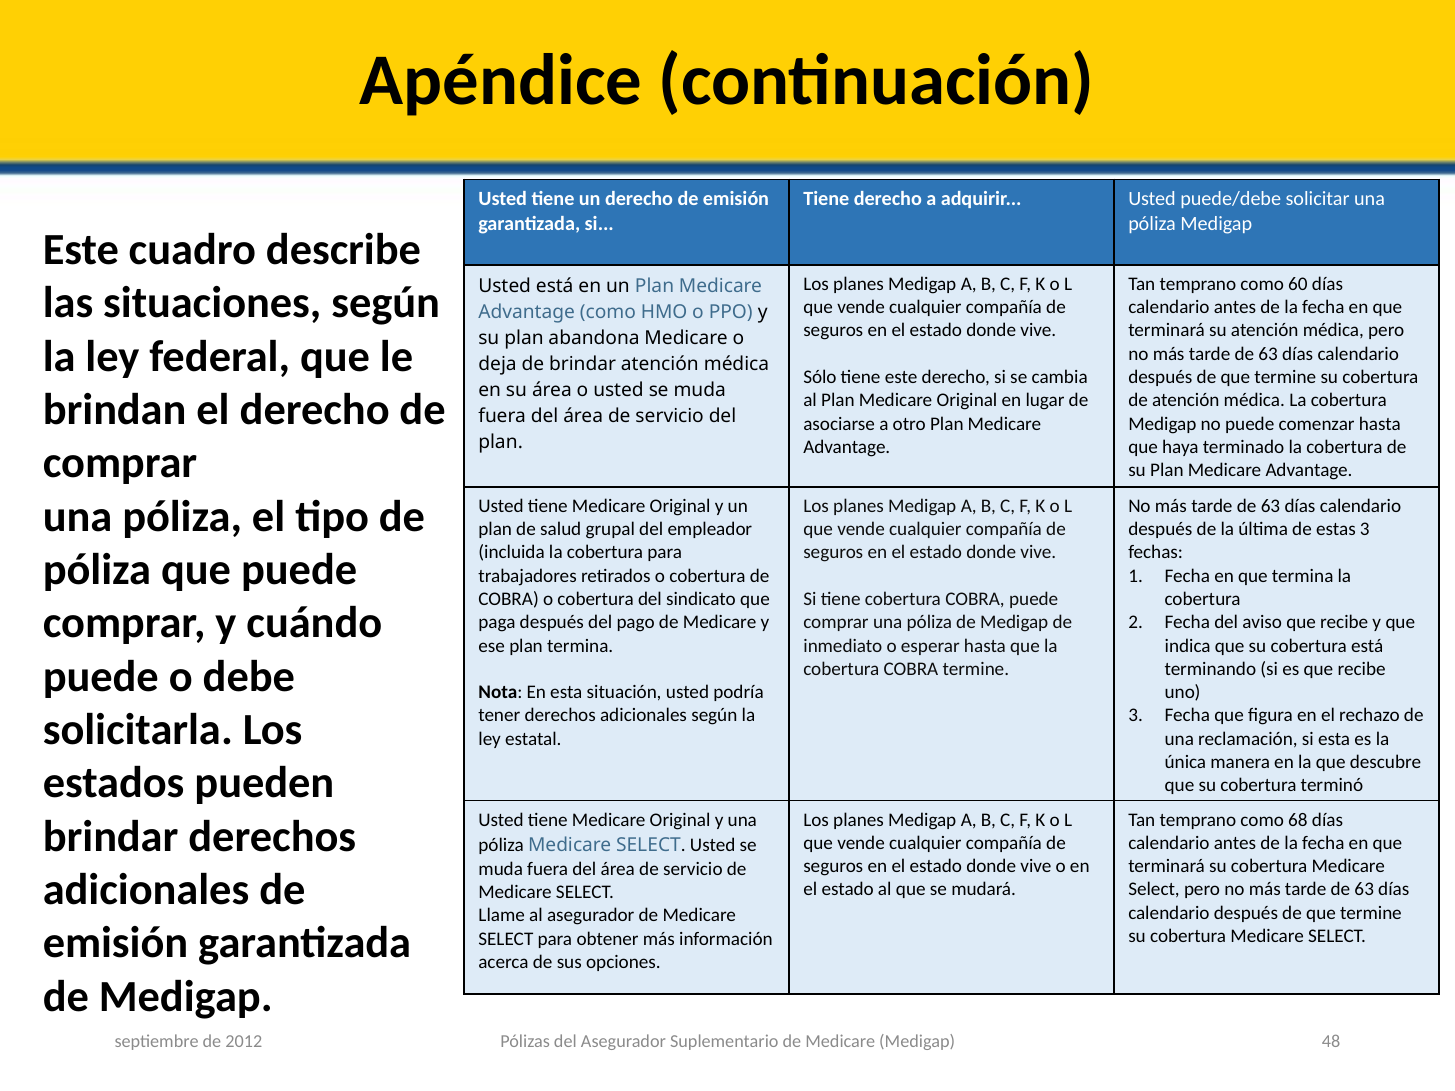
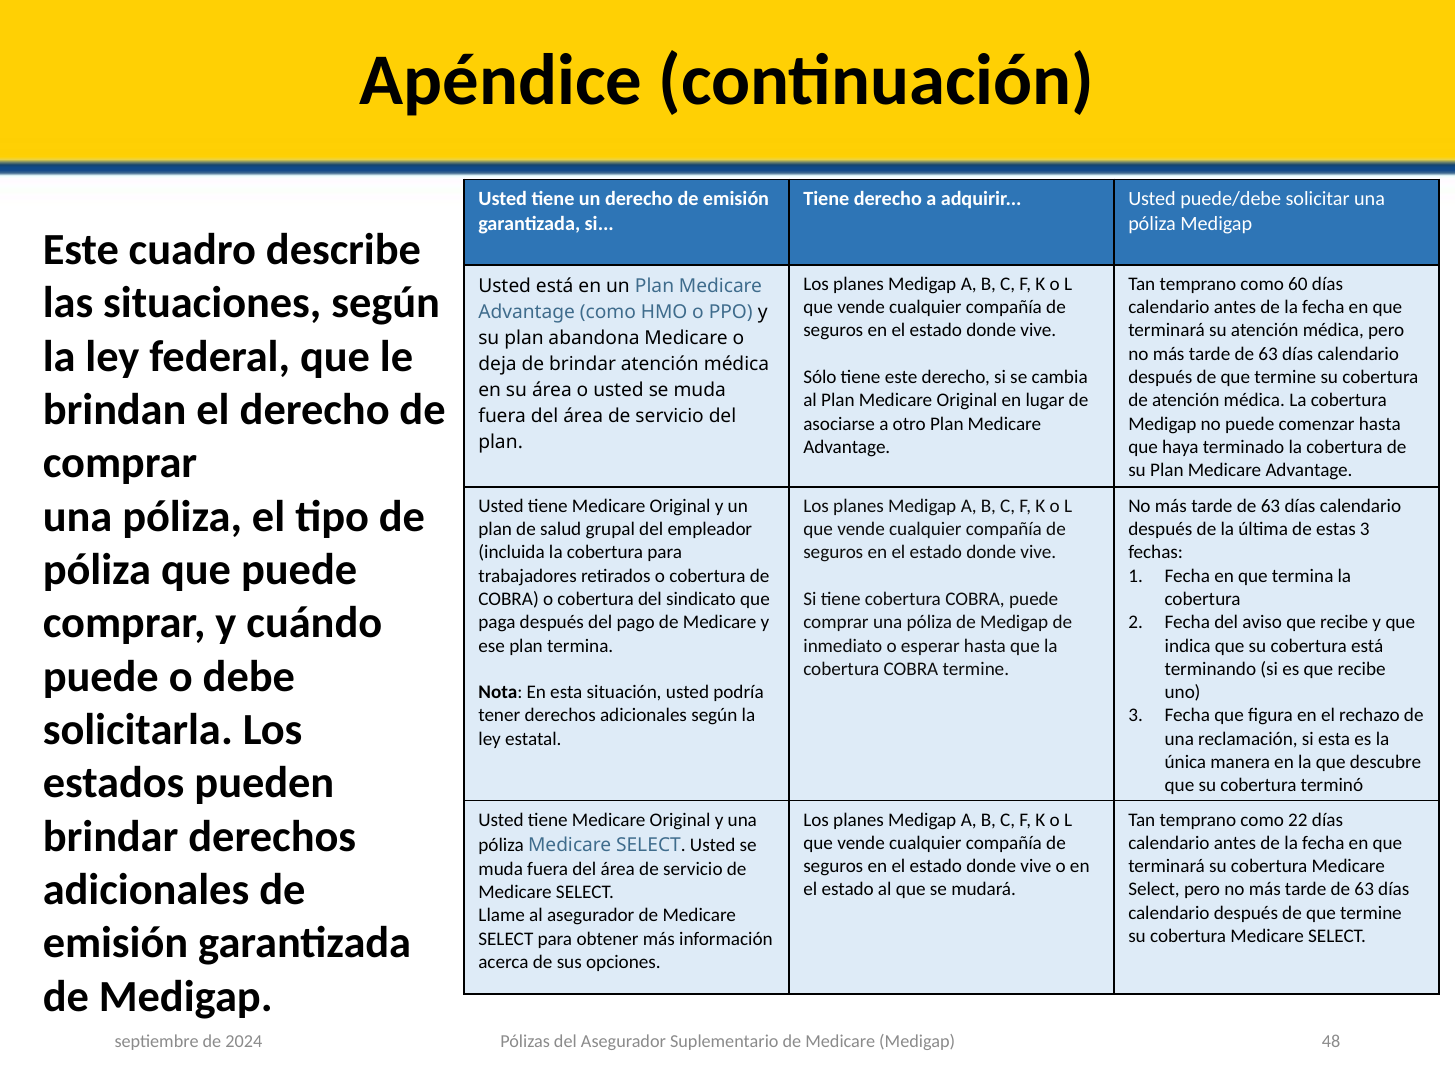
68: 68 -> 22 (1298, 820)
2012: 2012 -> 2024 (244, 1042)
